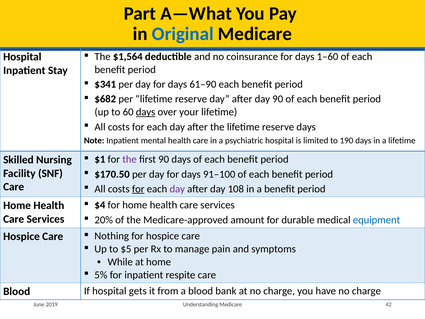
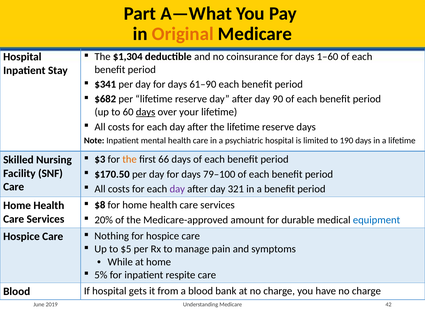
Original colour: blue -> orange (183, 34)
$1,564: $1,564 -> $1,304 (128, 57)
$1: $1 -> $3 (100, 159)
the colour: purple -> orange (130, 159)
first 90: 90 -> 66 (164, 159)
91–100: 91–100 -> 79–100 (219, 174)
for underline: present -> none (138, 189)
108: 108 -> 321 (236, 189)
$4: $4 -> $8 (100, 205)
